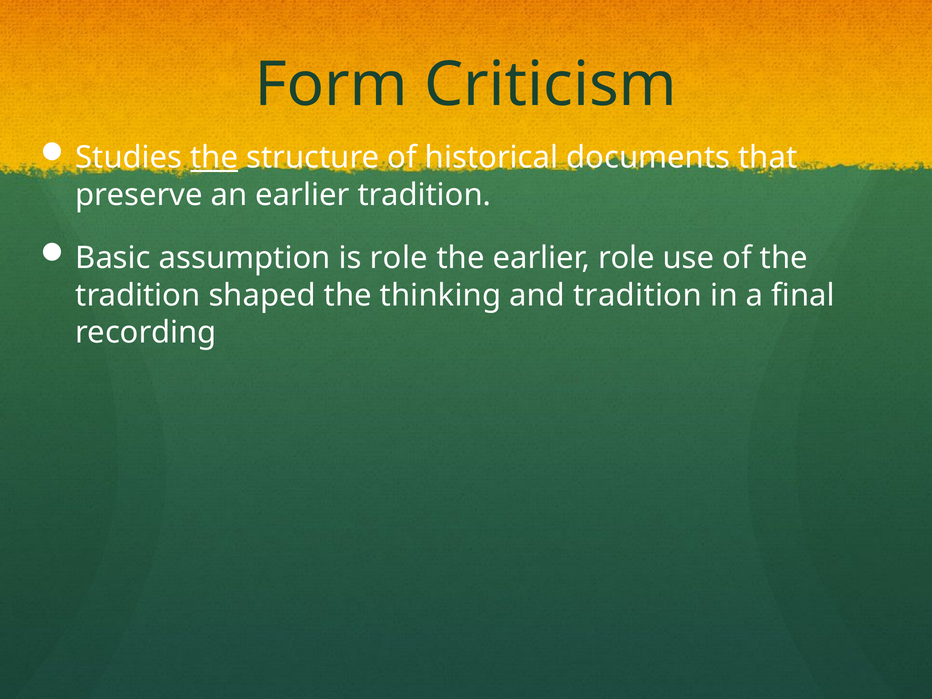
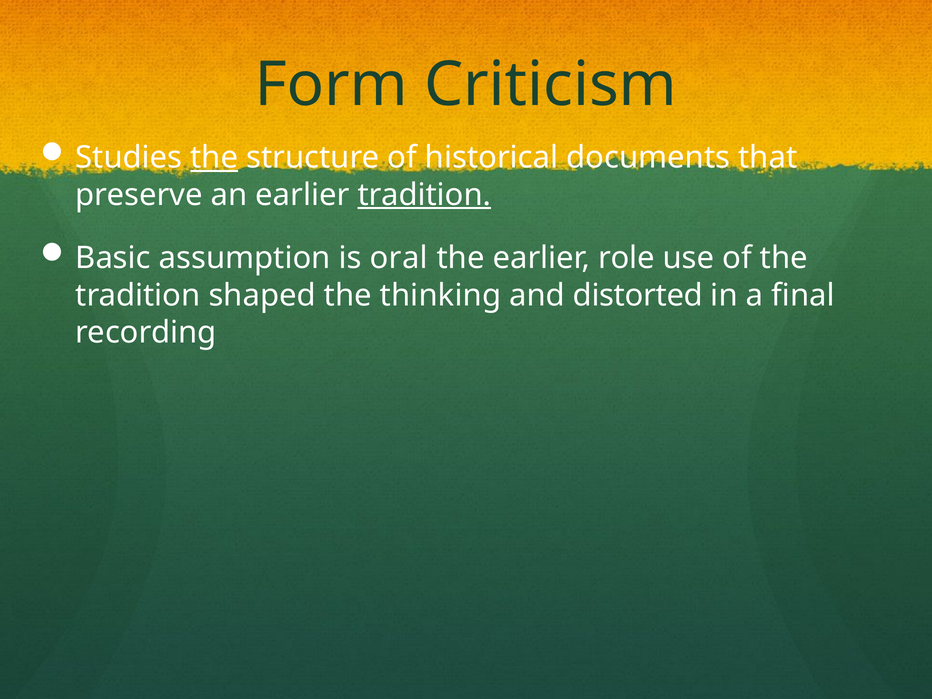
tradition underline: none -> present (424, 195)
is role: role -> oral (399, 258)
and tradition: tradition -> distorted (638, 295)
